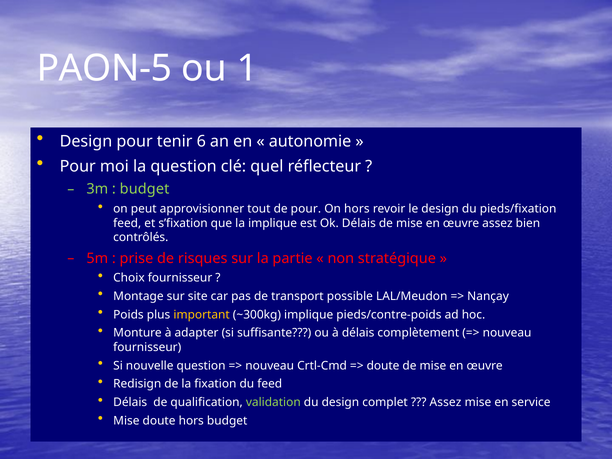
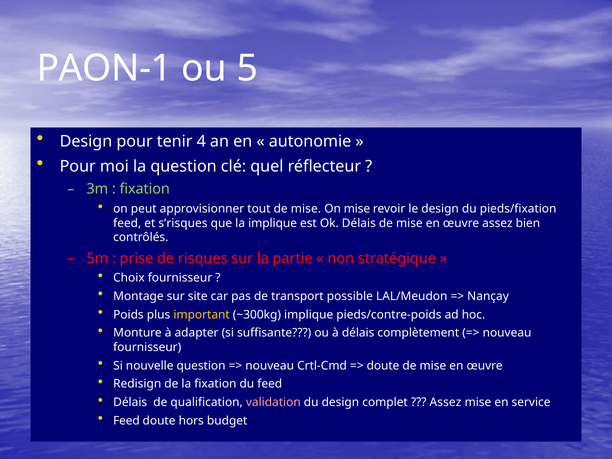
PAON-5: PAON-5 -> PAON-1 (104, 68)
1: 1 -> 5 (248, 68)
6: 6 -> 4 (201, 141)
budget: budget -> fixation (145, 189)
tout de pour: pour -> mise (306, 209)
On hors: hors -> mise (357, 209)
s’fixation: s’fixation -> s’risques (183, 223)
validation colour: light green -> pink (273, 402)
Mise: Mise -> Feed (126, 421)
